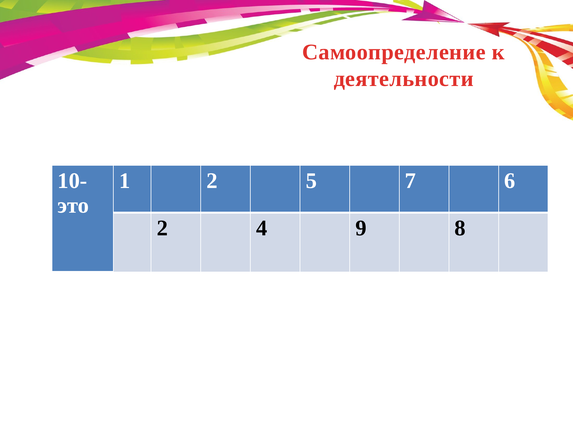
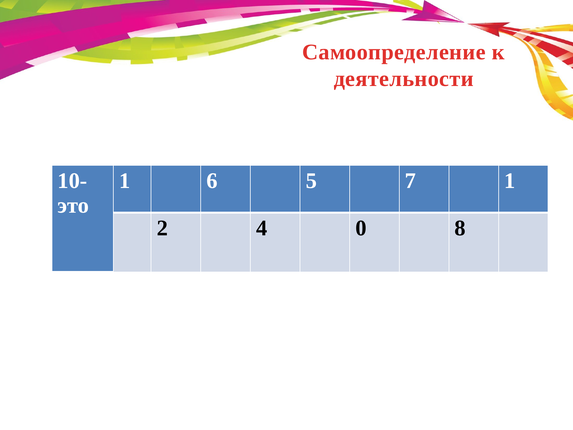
1 2: 2 -> 6 (212, 181)
7 6: 6 -> 1 (510, 181)
9: 9 -> 0 (361, 228)
